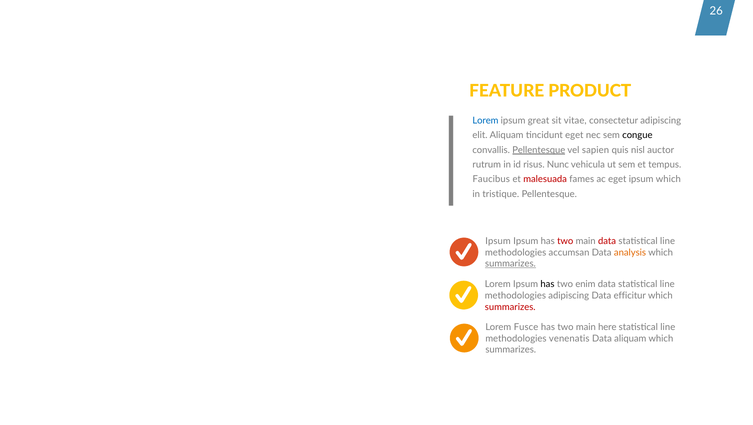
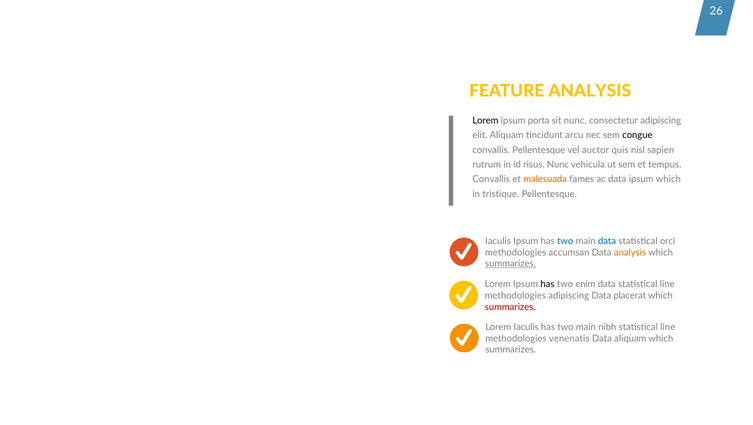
FEATURE PRODUCT: PRODUCT -> ANALYSIS (590, 91)
Lorem colour: blue -> black (485, 120)
great: great -> porta (539, 120)
sit vitae: vitae -> nunc (575, 120)
tincidunt eget: eget -> arcu (574, 135)
Pellentesque underline: present -> none (539, 150)
sapien: sapien -> auctor (596, 150)
auctor: auctor -> sapien (661, 150)
Faucibus: Faucibus -> Convallis (491, 179)
malesuada colour: red -> orange (545, 179)
ac eget: eget -> data (617, 179)
Ipsum: Ipsum -> Iaculis (498, 241)
two colour: red -> blue (565, 241)
data colour: red -> blue (607, 241)
line: line -> orci (668, 241)
efficitur: efficitur -> placerat (630, 295)
Lorem Fusce: Fusce -> Iaculis (526, 327)
here: here -> nibh (607, 327)
